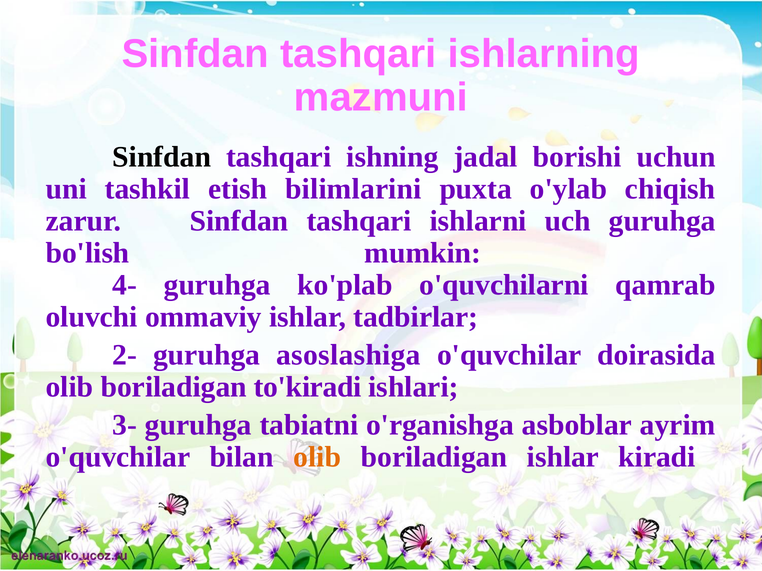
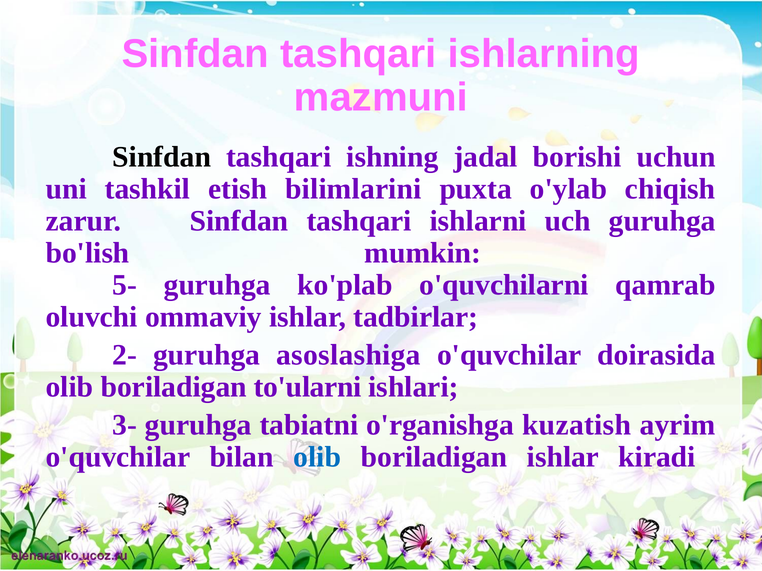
4-: 4- -> 5- (125, 285)
to'kiradi: to'kiradi -> to'ularni (308, 387)
asboblar: asboblar -> kuzatish (577, 425)
olib colour: orange -> blue (317, 457)
